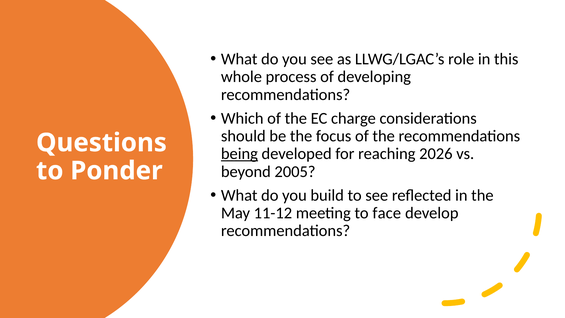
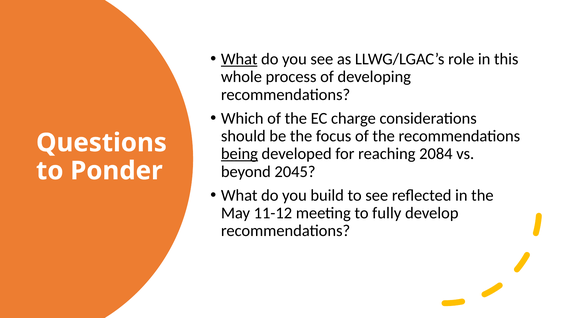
What underline: none -> present (239, 59)
2026: 2026 -> 2084 (436, 154)
2005: 2005 -> 2045 (295, 172)
face: face -> fully (387, 213)
